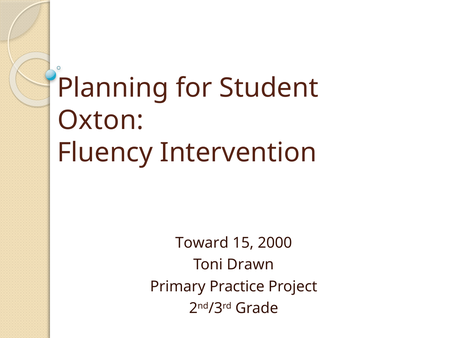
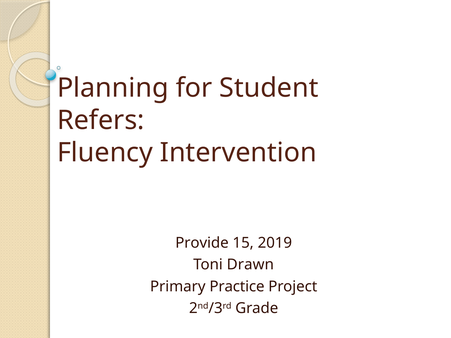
Oxton: Oxton -> Refers (101, 120)
Toward: Toward -> Provide (202, 243)
2000: 2000 -> 2019 (275, 243)
